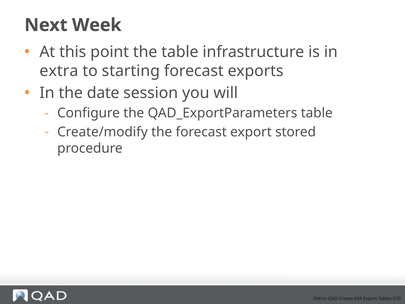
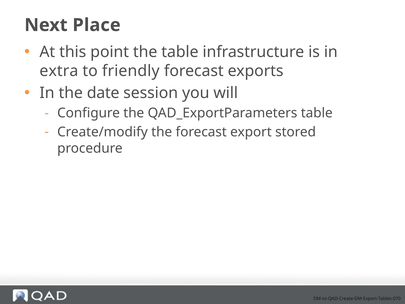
Week: Week -> Place (97, 25)
starting: starting -> friendly (131, 71)
